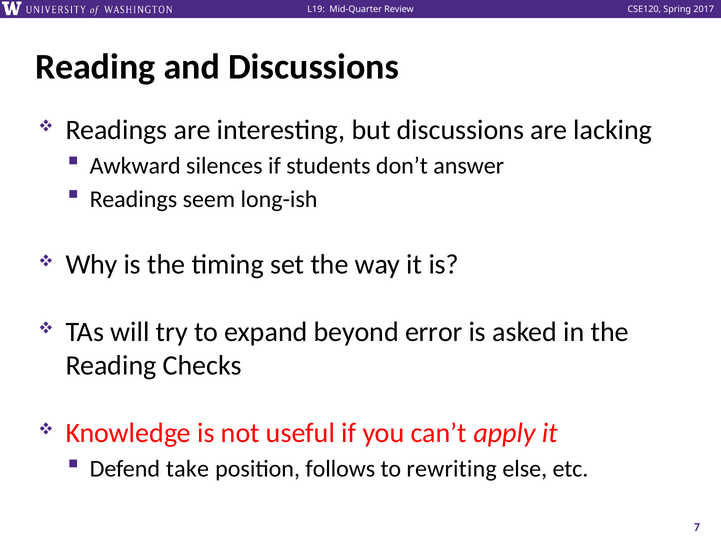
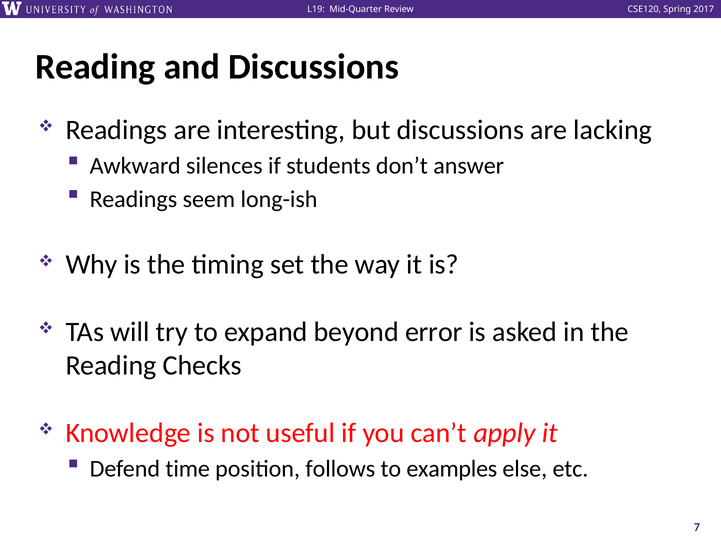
take: take -> time (188, 469)
rewriting: rewriting -> examples (452, 469)
